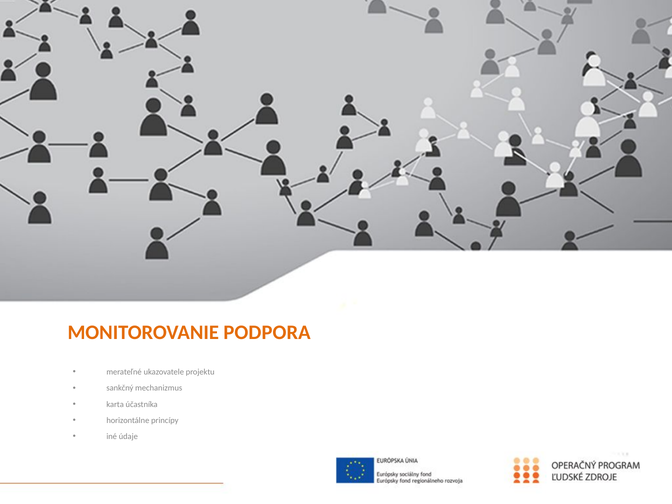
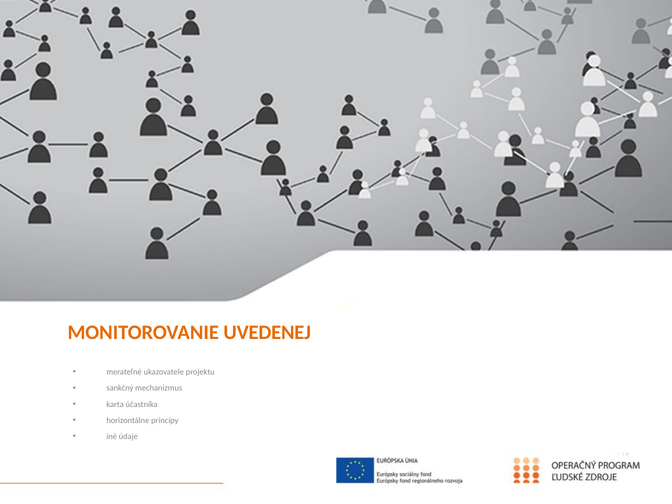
PODPORA: PODPORA -> UVEDENEJ (267, 333)
